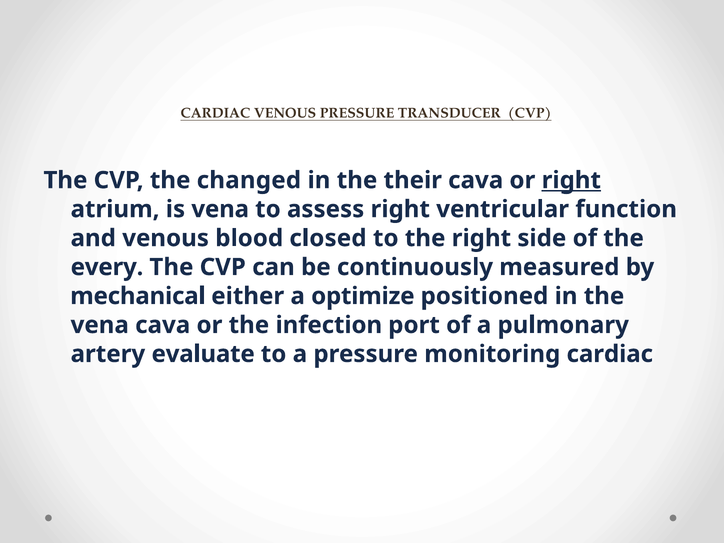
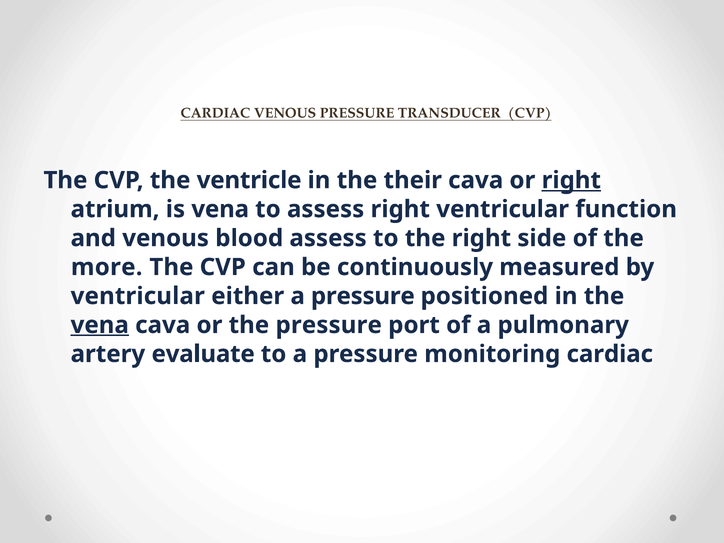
changed: changed -> ventricle (249, 180)
blood closed: closed -> assess (328, 238)
every: every -> more (107, 267)
mechanical: mechanical -> ventricular (138, 296)
either a optimize: optimize -> pressure (363, 296)
vena underline: none -> present (100, 325)
the infection: infection -> pressure (329, 325)
